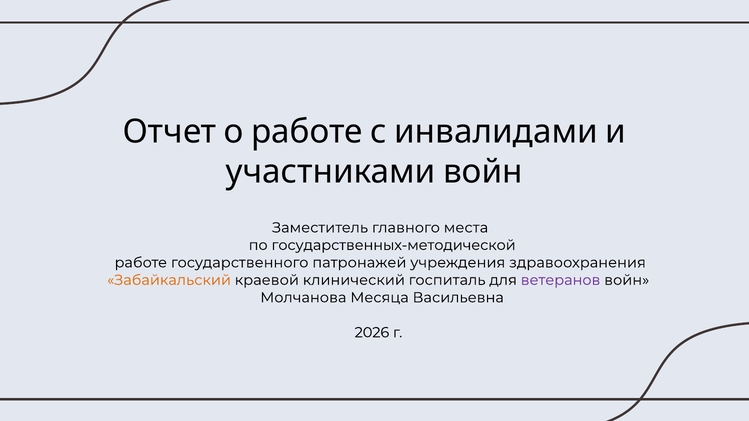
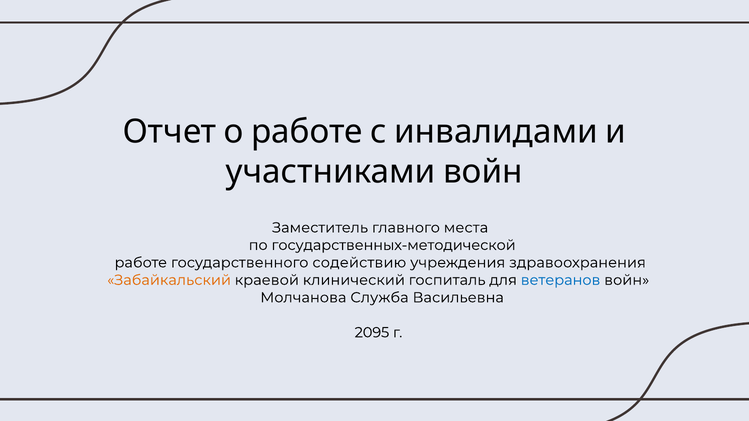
патронажей: патронажей -> содействию (359, 263)
ветеранов colour: purple -> blue (561, 280)
Месяца: Месяца -> Служба (379, 298)
2026: 2026 -> 2095 (372, 333)
